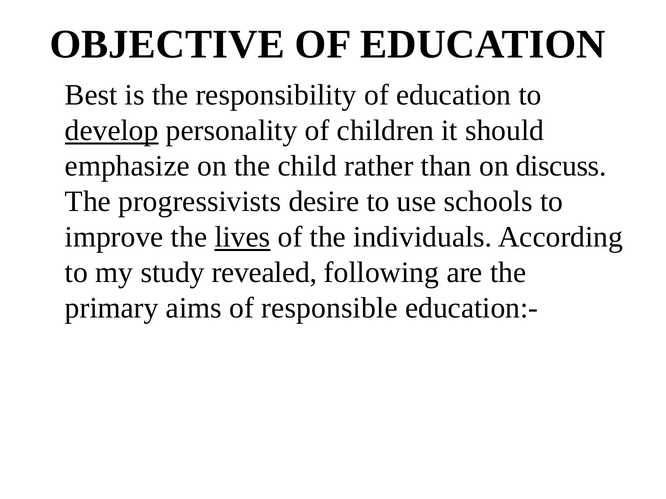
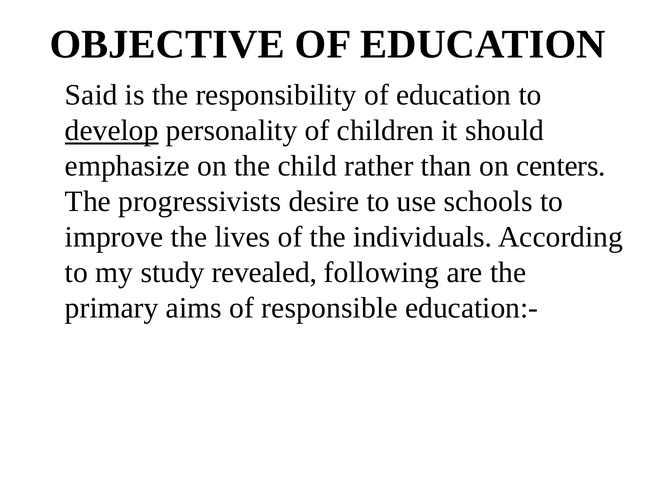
Best: Best -> Said (91, 95)
discuss: discuss -> centers (561, 166)
lives underline: present -> none (242, 237)
